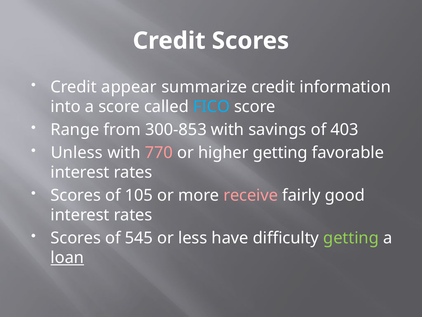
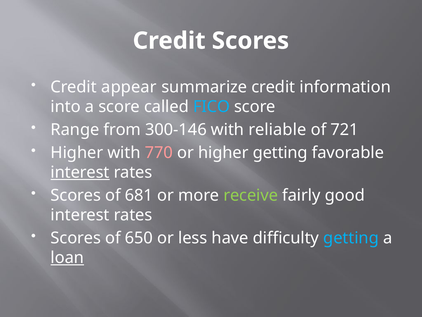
300-853: 300-853 -> 300-146 (176, 129)
savings: savings -> reliable (277, 129)
403: 403 -> 721 (345, 129)
Unless: Unless -> Higher (77, 152)
interest underline: none -> present (80, 172)
105: 105 -> 681 (139, 195)
receive colour: pink -> light green (251, 195)
545: 545 -> 650 (139, 238)
getting colour: light green -> light blue (351, 238)
